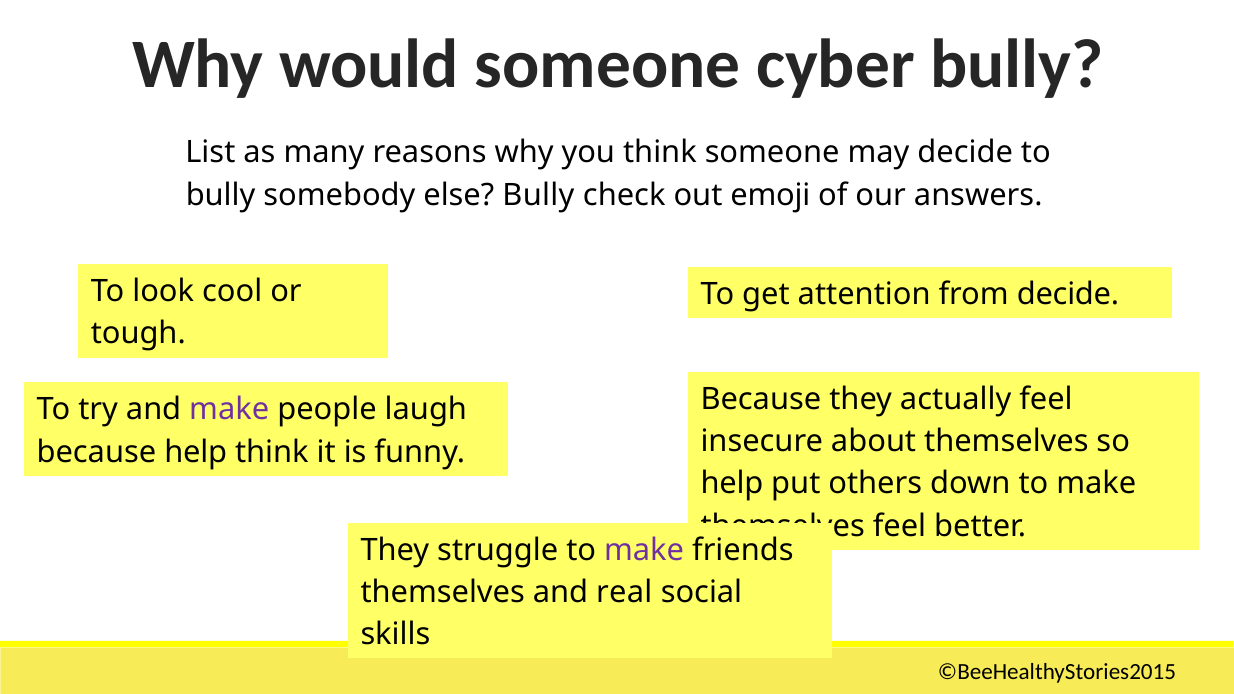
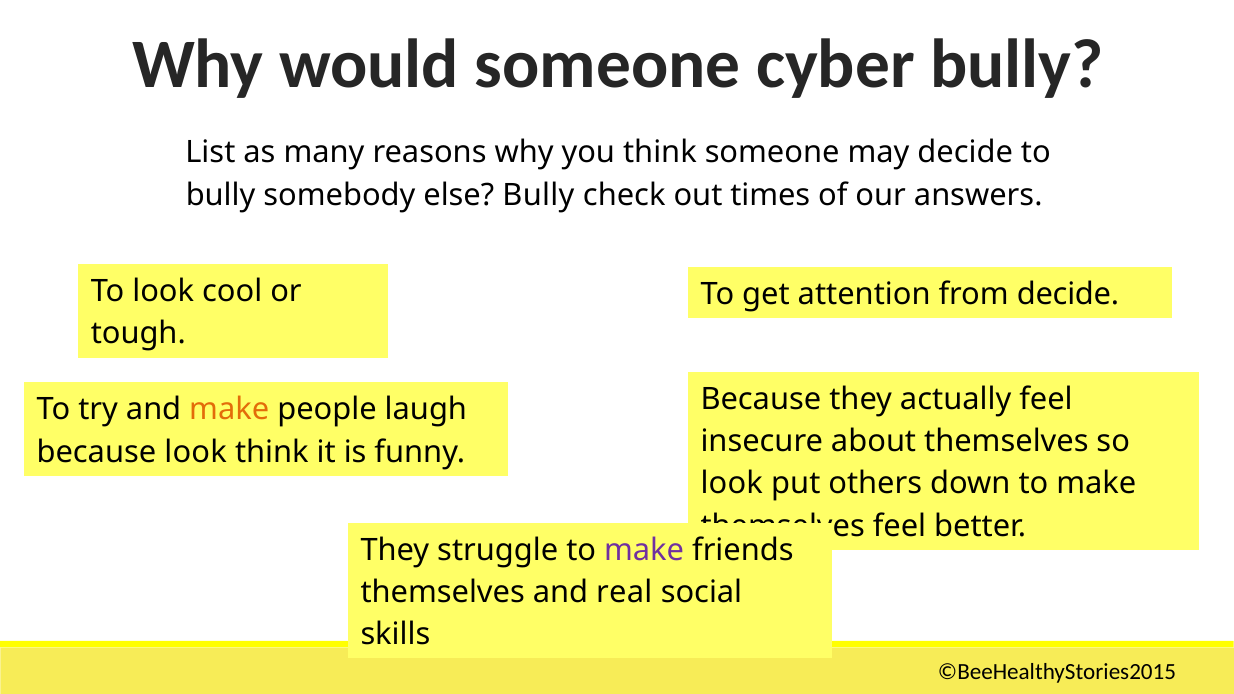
emoji: emoji -> times (770, 195)
make colour: purple -> orange (229, 410)
because help: help -> look (196, 452)
help: help -> look (732, 484)
